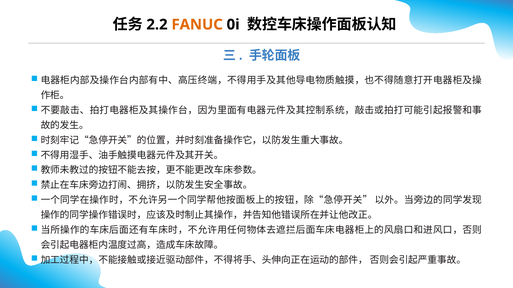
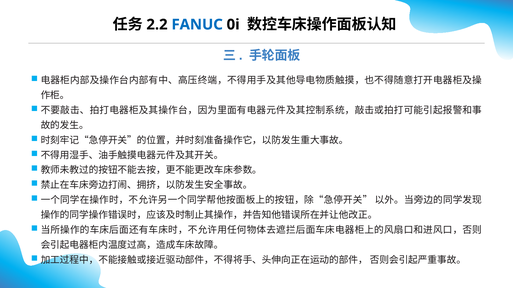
FANUC colour: orange -> blue (197, 25)
